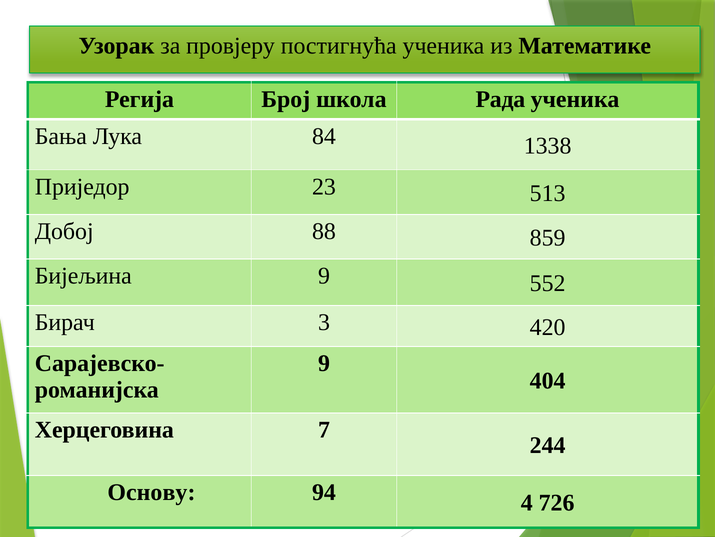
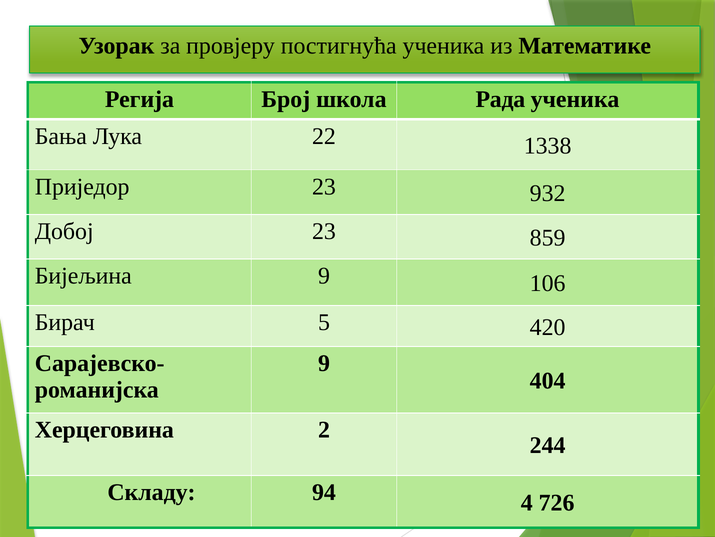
84: 84 -> 22 (324, 136)
513: 513 -> 932 (548, 193)
Добој 88: 88 -> 23 (324, 231)
552: 552 -> 106 (548, 283)
Бирач 3: 3 -> 5 (324, 322)
7: 7 -> 2 (324, 429)
Основу: Основу -> Складу (151, 492)
